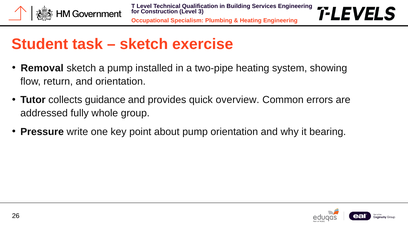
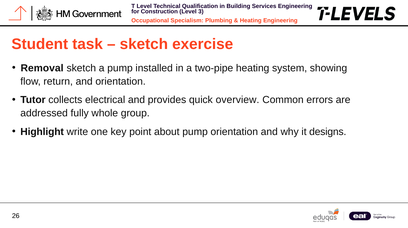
guidance: guidance -> electrical (105, 100)
Pressure: Pressure -> Highlight (42, 132)
bearing: bearing -> designs (328, 132)
